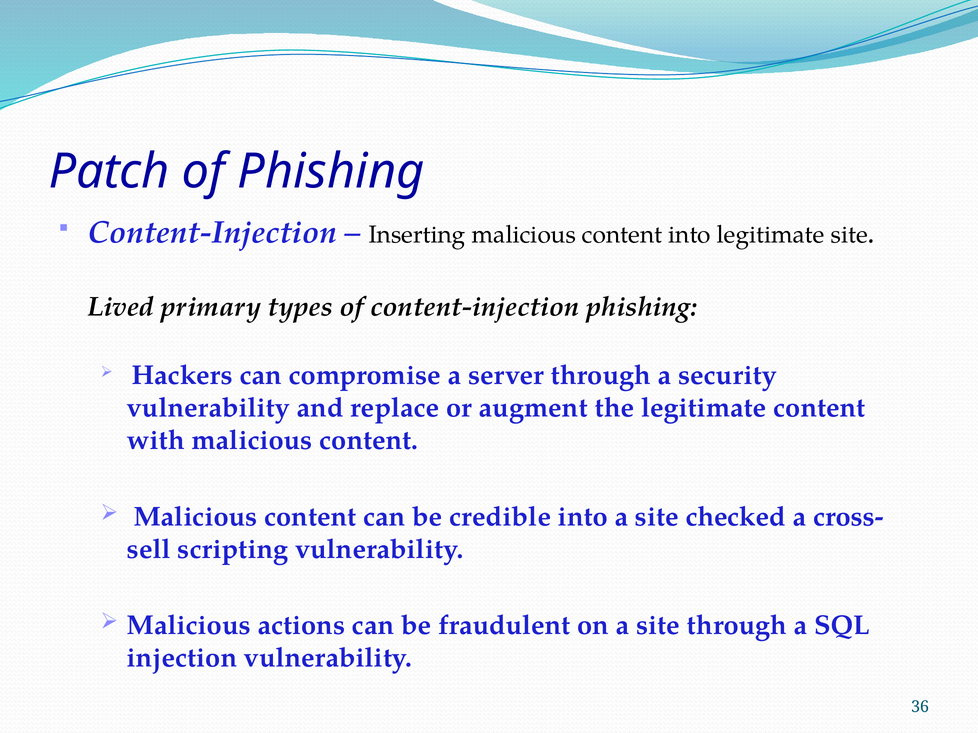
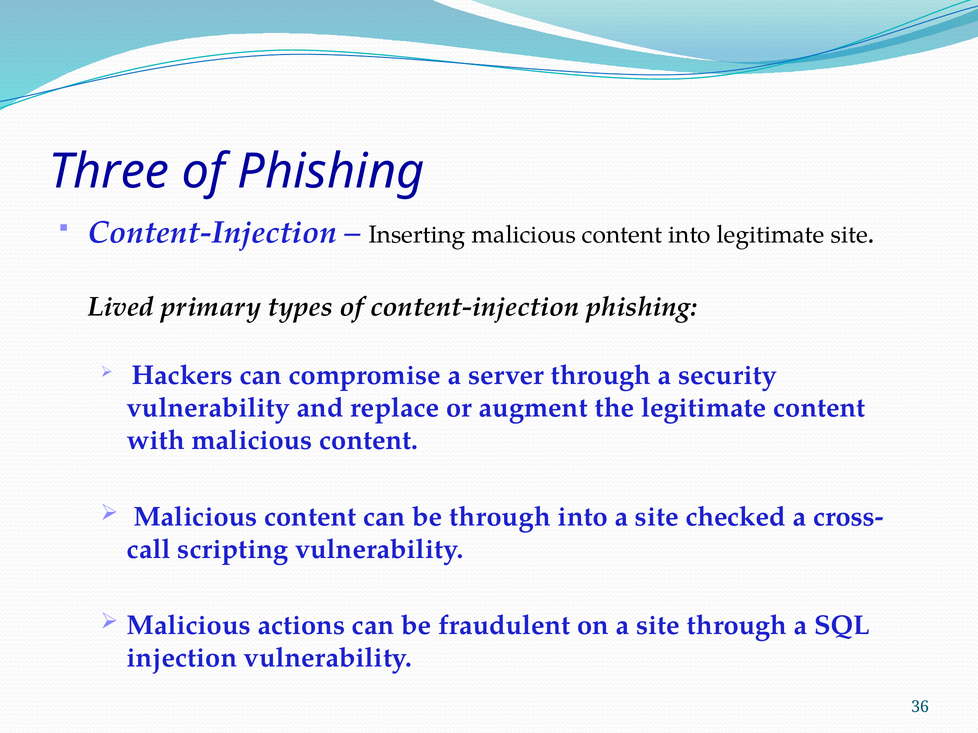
Patch: Patch -> Three (109, 172)
be credible: credible -> through (500, 517)
sell: sell -> call (149, 550)
